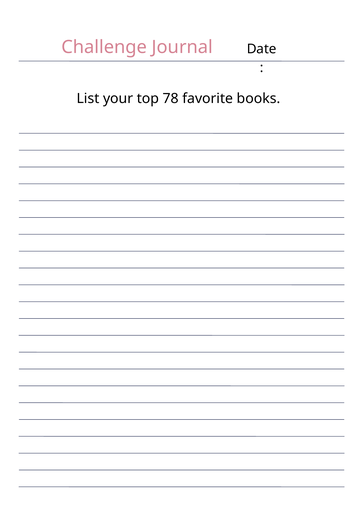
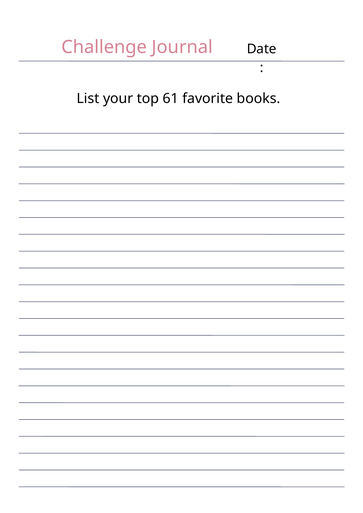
78: 78 -> 61 (171, 99)
